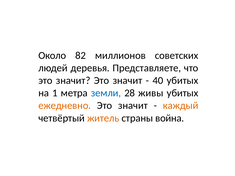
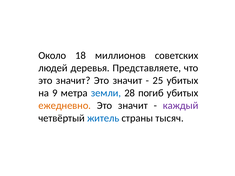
82: 82 -> 18 (81, 56)
40: 40 -> 25 (158, 81)
1: 1 -> 9 (55, 93)
живы: живы -> погиб (151, 93)
каждый colour: orange -> purple (181, 106)
житель colour: orange -> blue (103, 118)
война: война -> тысяч (170, 118)
